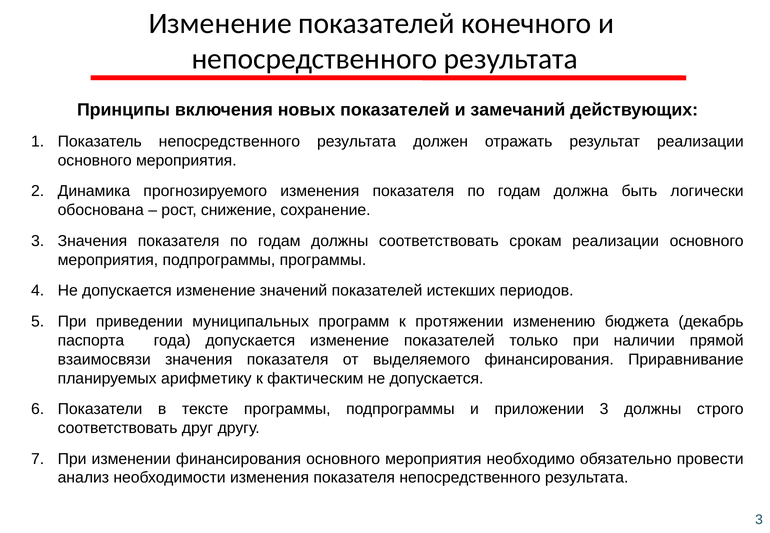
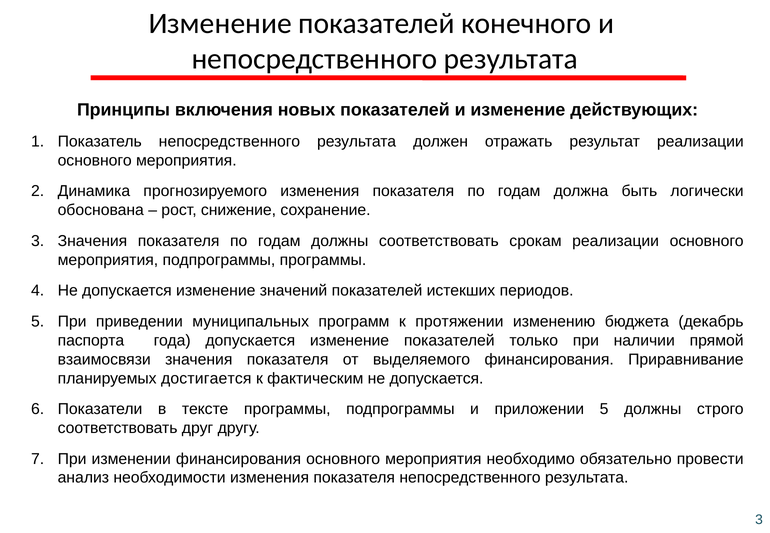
и замечаний: замечаний -> изменение (518, 110)
арифметику: арифметику -> достигается (206, 378)
приложении 3: 3 -> 5 (604, 409)
